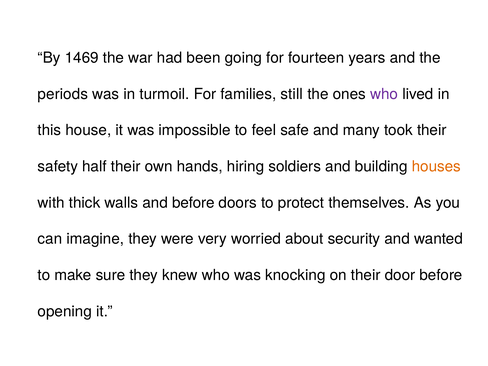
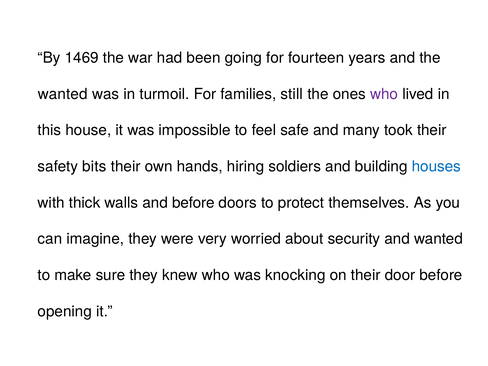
periods: periods -> wanted (63, 94)
half: half -> bits (94, 166)
houses colour: orange -> blue (436, 166)
